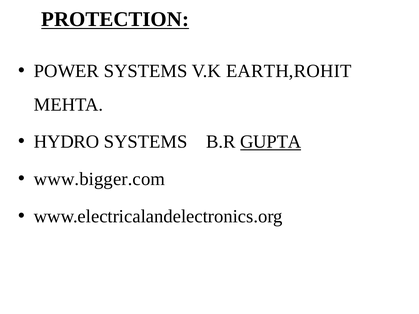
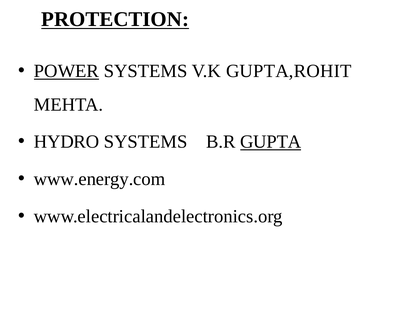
POWER underline: none -> present (66, 71)
EARTH,ROHIT: EARTH,ROHIT -> GUPTA,ROHIT (289, 71)
www.bigger.com: www.bigger.com -> www.energy.com (100, 179)
